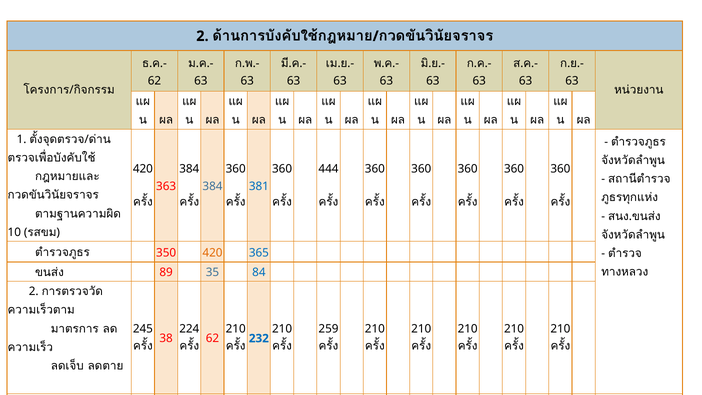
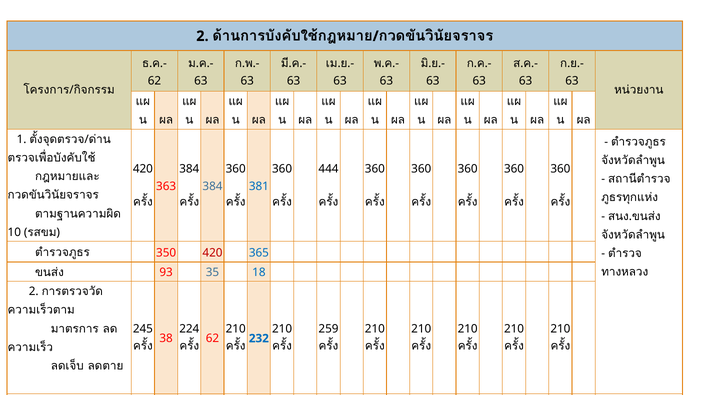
420 colour: orange -> red (213, 253)
89: 89 -> 93 (166, 272)
35 84: 84 -> 18 (259, 272)
